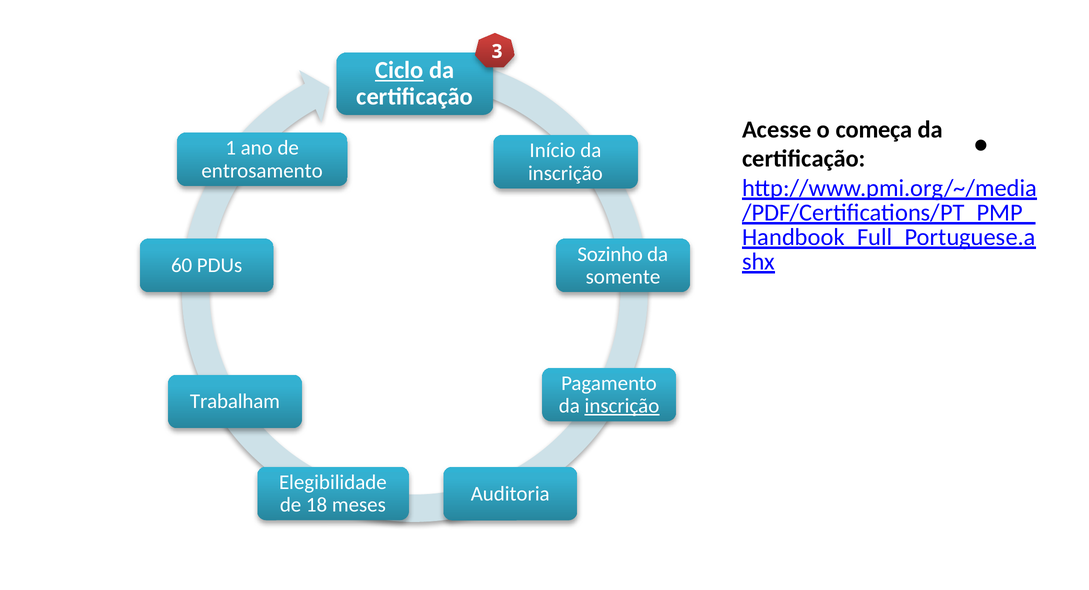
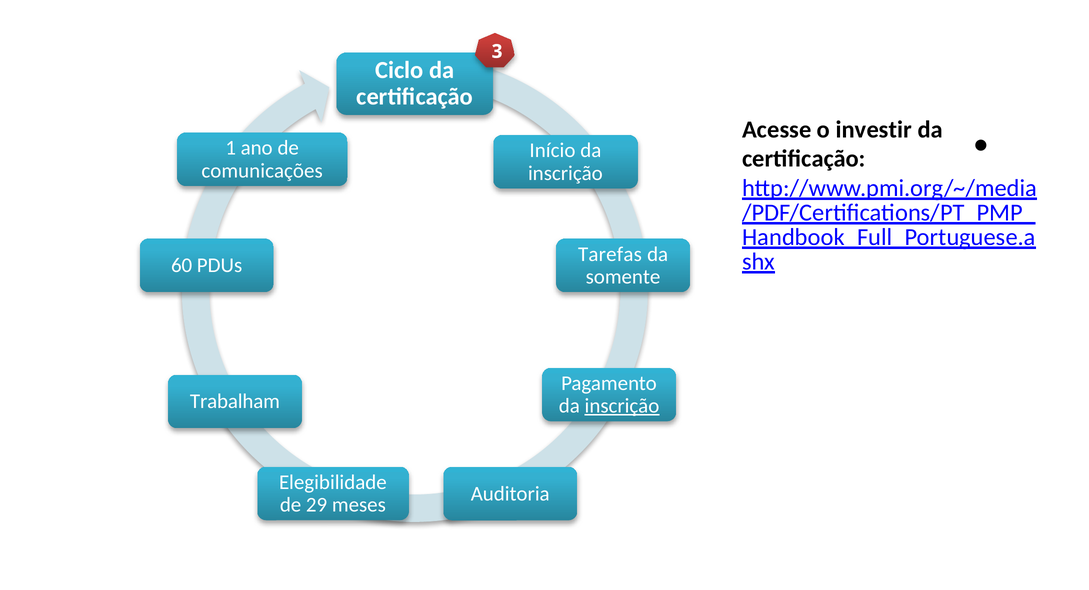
Ciclo underline: present -> none (399, 70)
começa: começa -> investir (874, 130)
entrosamento: entrosamento -> comunicações (262, 171)
Sozinho: Sozinho -> Tarefas (610, 254)
18: 18 -> 29 (317, 505)
